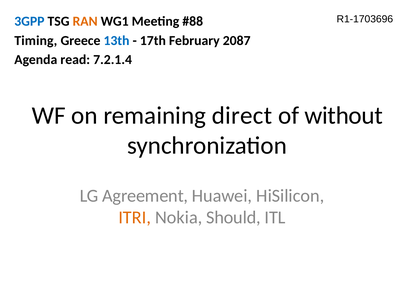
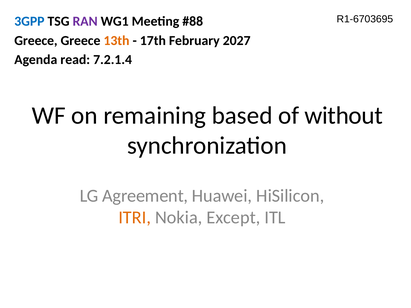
R1-1703696: R1-1703696 -> R1-6703695 (365, 19)
RAN colour: orange -> purple (85, 21)
Timing: Timing -> Greece (36, 41)
13th colour: blue -> orange (116, 41)
2087: 2087 -> 2027 (237, 41)
direct: direct -> based (242, 116)
Should: Should -> Except (233, 218)
